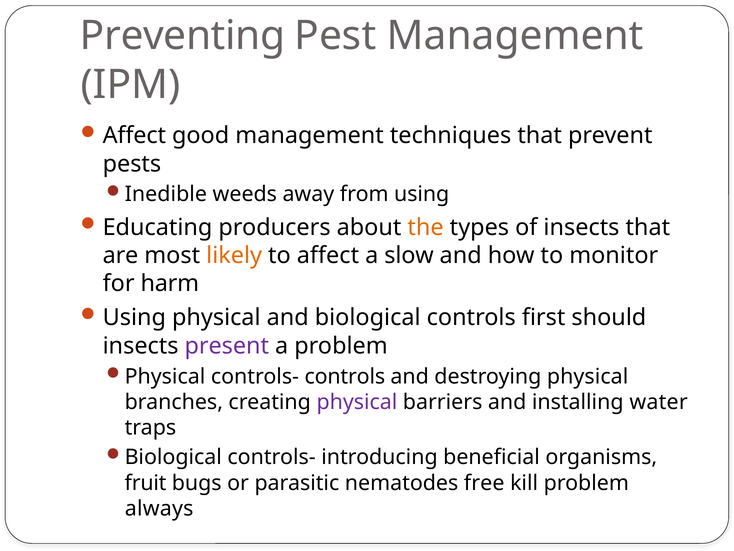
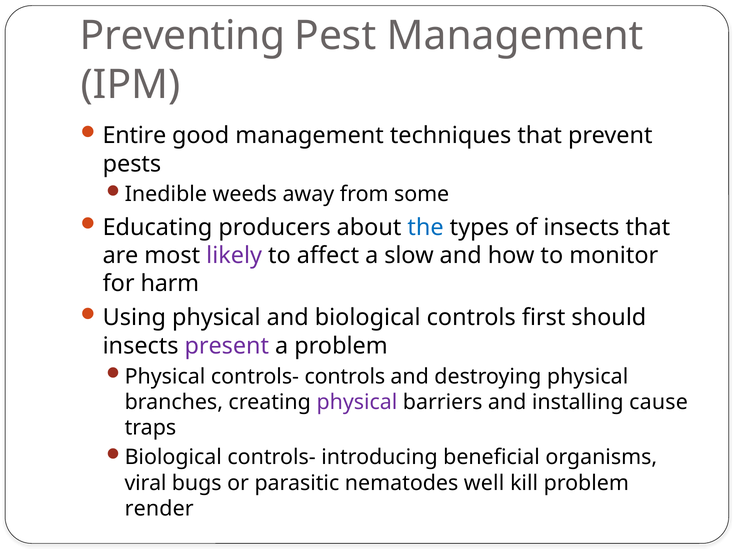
Affect: Affect -> Entire (134, 136)
from using: using -> some (422, 194)
the colour: orange -> blue (426, 227)
likely colour: orange -> purple (234, 255)
water: water -> cause (659, 402)
fruit: fruit -> viral (146, 483)
free: free -> well (484, 483)
always: always -> render (159, 508)
